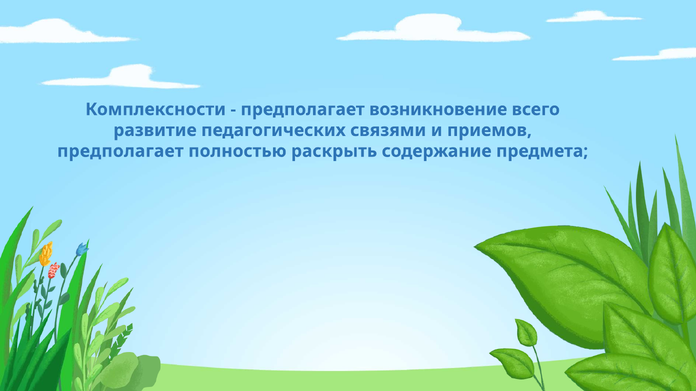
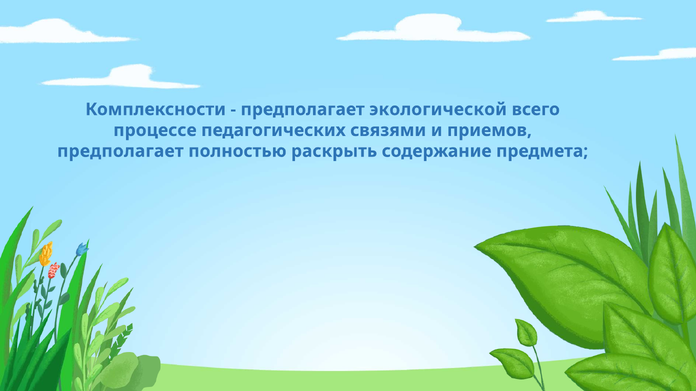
возникновение: возникновение -> экологической (438, 110)
развитие: развитие -> процессе (155, 130)
